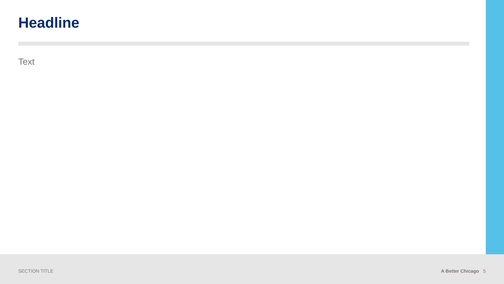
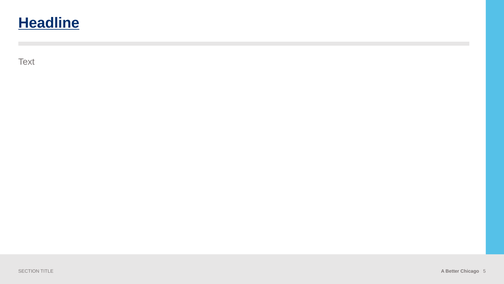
Headline underline: none -> present (49, 23)
